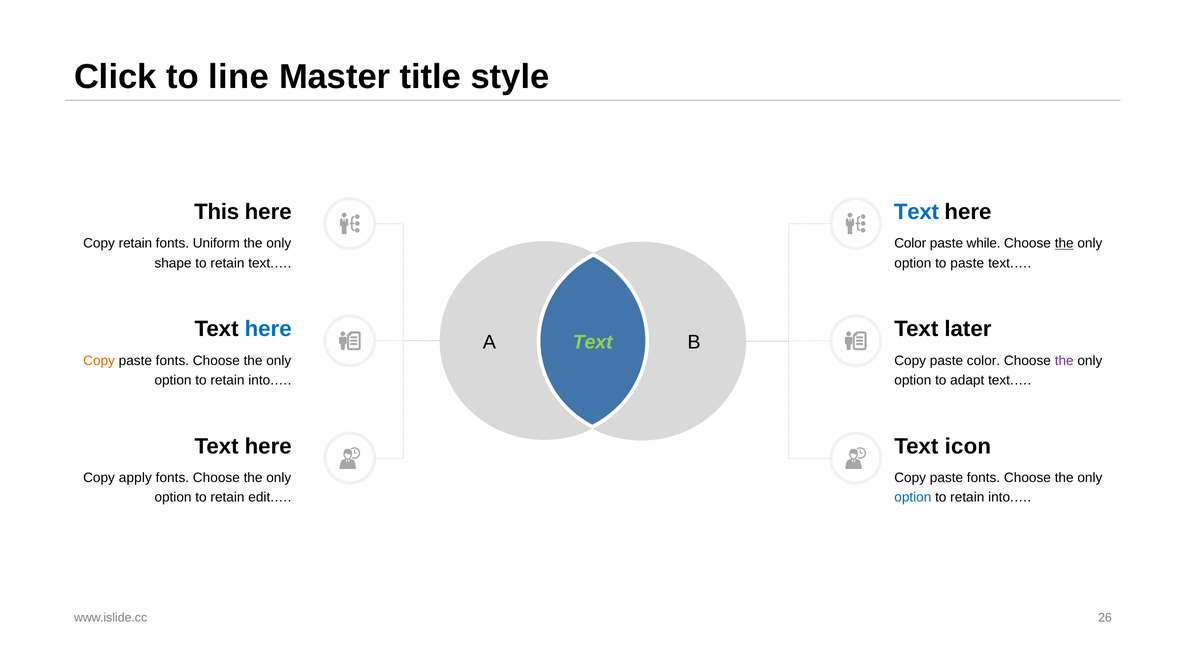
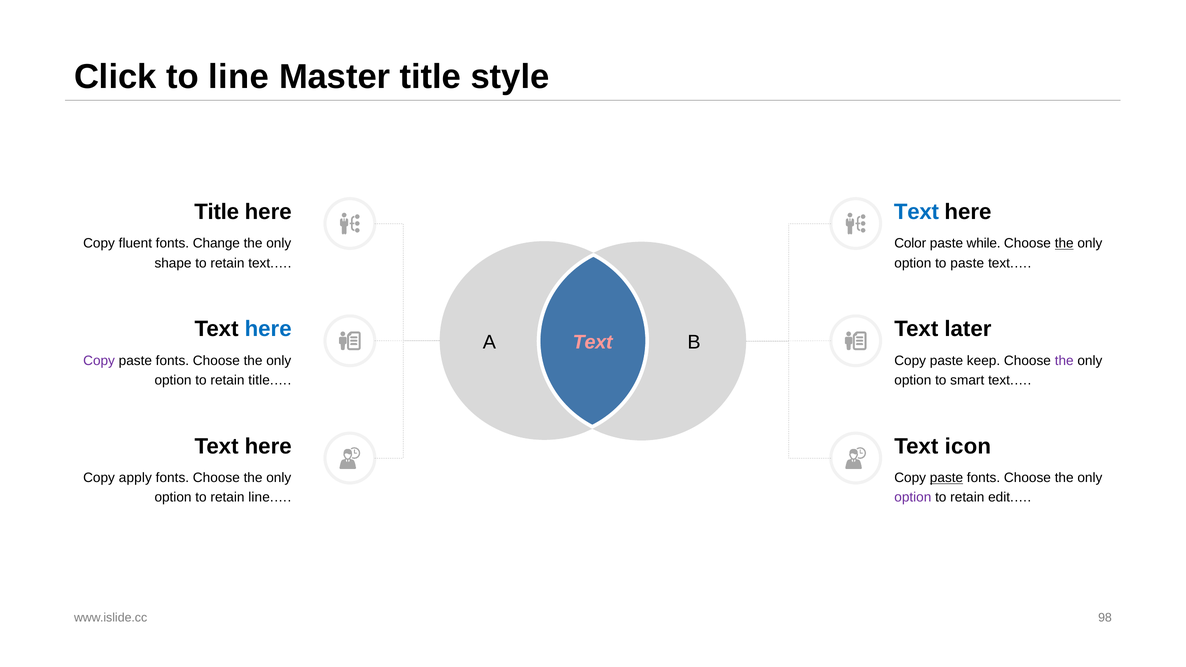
This: This -> Title (217, 212)
Copy retain: retain -> fluent (135, 243)
Uniform: Uniform -> Change (216, 243)
Text colour: light green -> pink (593, 342)
Copy colour: orange -> purple (99, 361)
paste color: color -> keep (984, 361)
into.…: into.… -> title.… (270, 380)
adapt: adapt -> smart (967, 380)
paste underline: none -> present (947, 478)
edit.…: edit.… -> line.… (270, 498)
option colour: blue -> purple (913, 498)
into.…: into.… -> edit.… (1010, 498)
26: 26 -> 98 (1105, 618)
